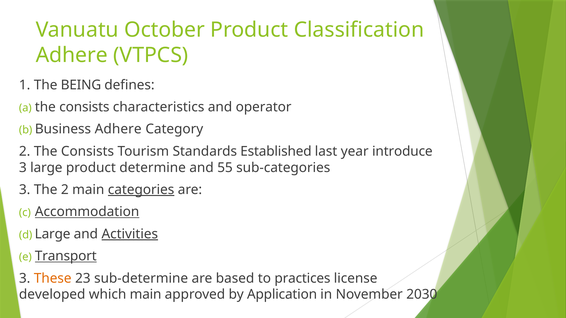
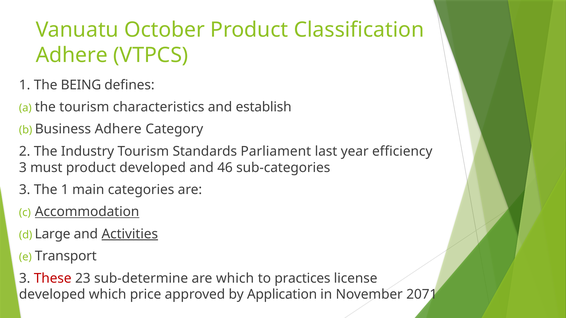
consists: consists -> tourism (84, 107)
operator: operator -> establish (264, 107)
2 The Consists: Consists -> Industry (88, 151)
Established: Established -> Parliament (276, 151)
introduce: introduce -> efficiency (402, 151)
3 large: large -> must (46, 168)
product determine: determine -> developed (153, 168)
55: 55 -> 46 (225, 168)
The 2: 2 -> 1 (65, 190)
categories underline: present -> none (141, 190)
Transport underline: present -> none (66, 256)
These colour: orange -> red (53, 279)
are based: based -> which (235, 279)
which main: main -> price (146, 295)
2030: 2030 -> 2071 (422, 295)
